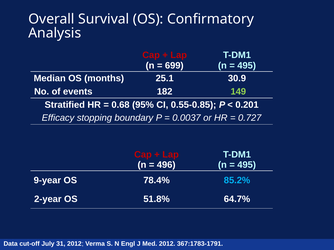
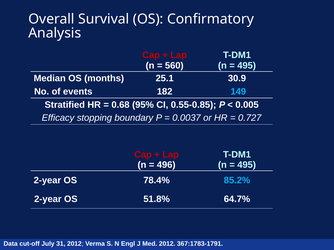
699: 699 -> 560 (174, 66)
149 colour: light green -> light blue (238, 92)
0.201: 0.201 -> 0.005 (247, 105)
9-year: 9-year -> 2-year (47, 181)
